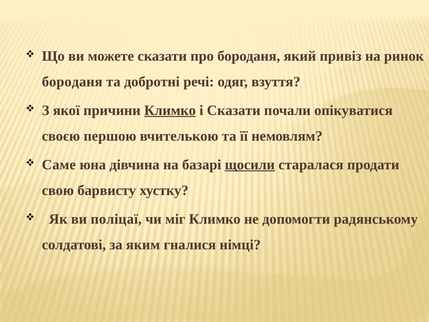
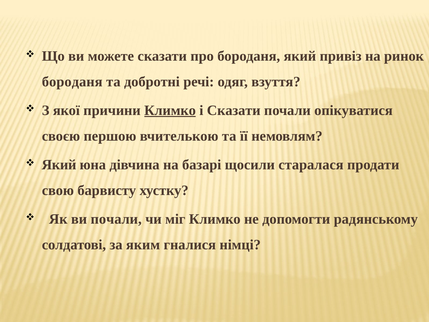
Саме: Саме -> Який (59, 165)
щосили underline: present -> none (250, 165)
ви поліцаї: поліцаї -> почали (116, 219)
